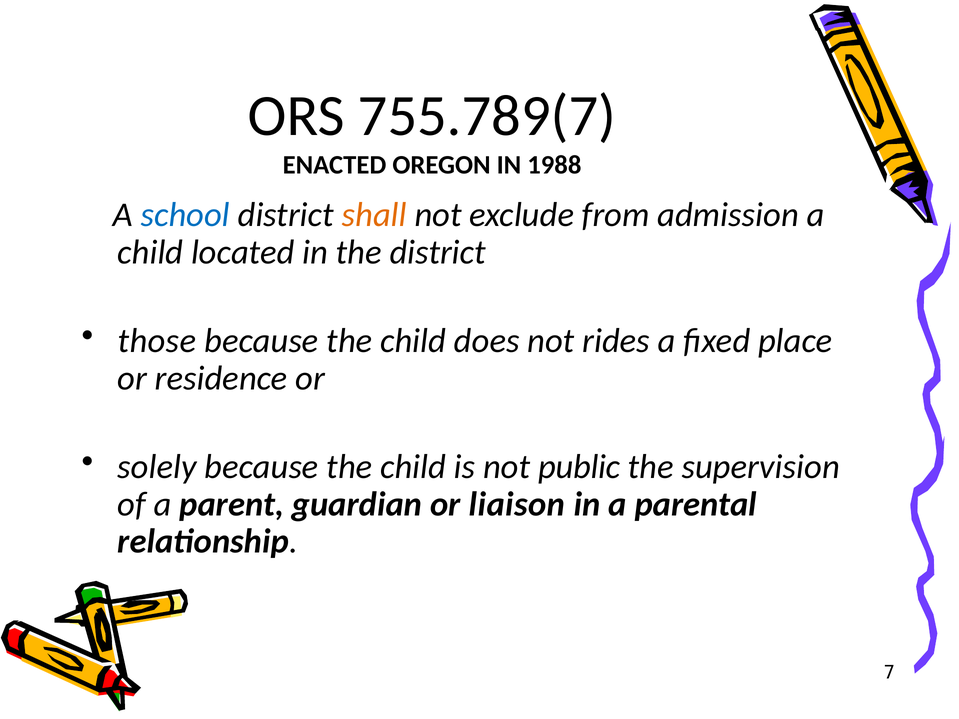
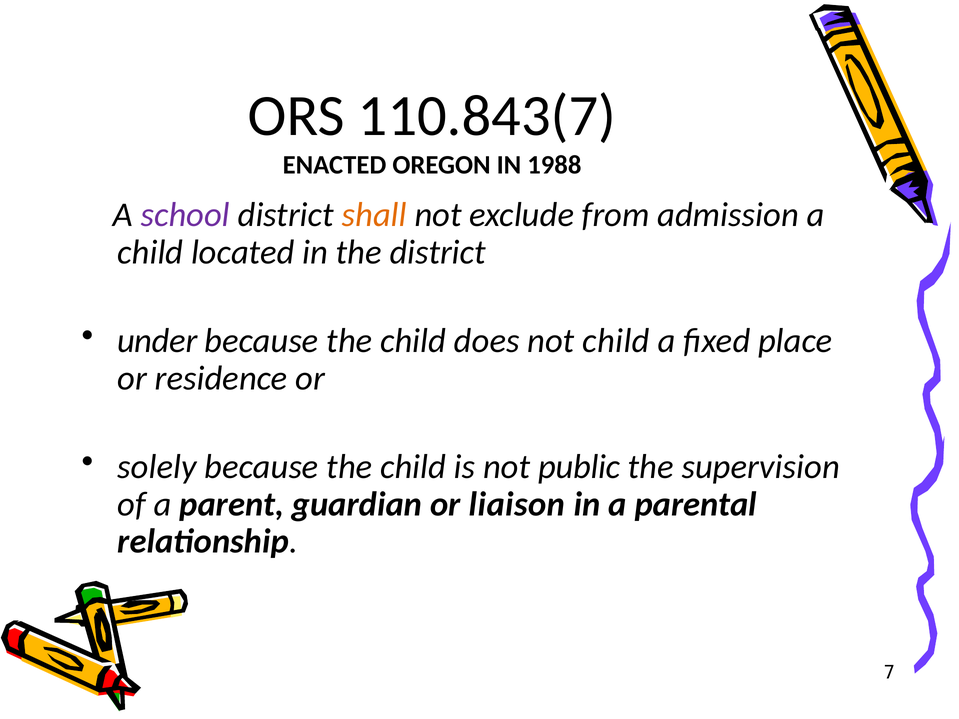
755.789(7: 755.789(7 -> 110.843(7 (487, 116)
school colour: blue -> purple (185, 215)
those: those -> under (157, 341)
not rides: rides -> child (616, 341)
